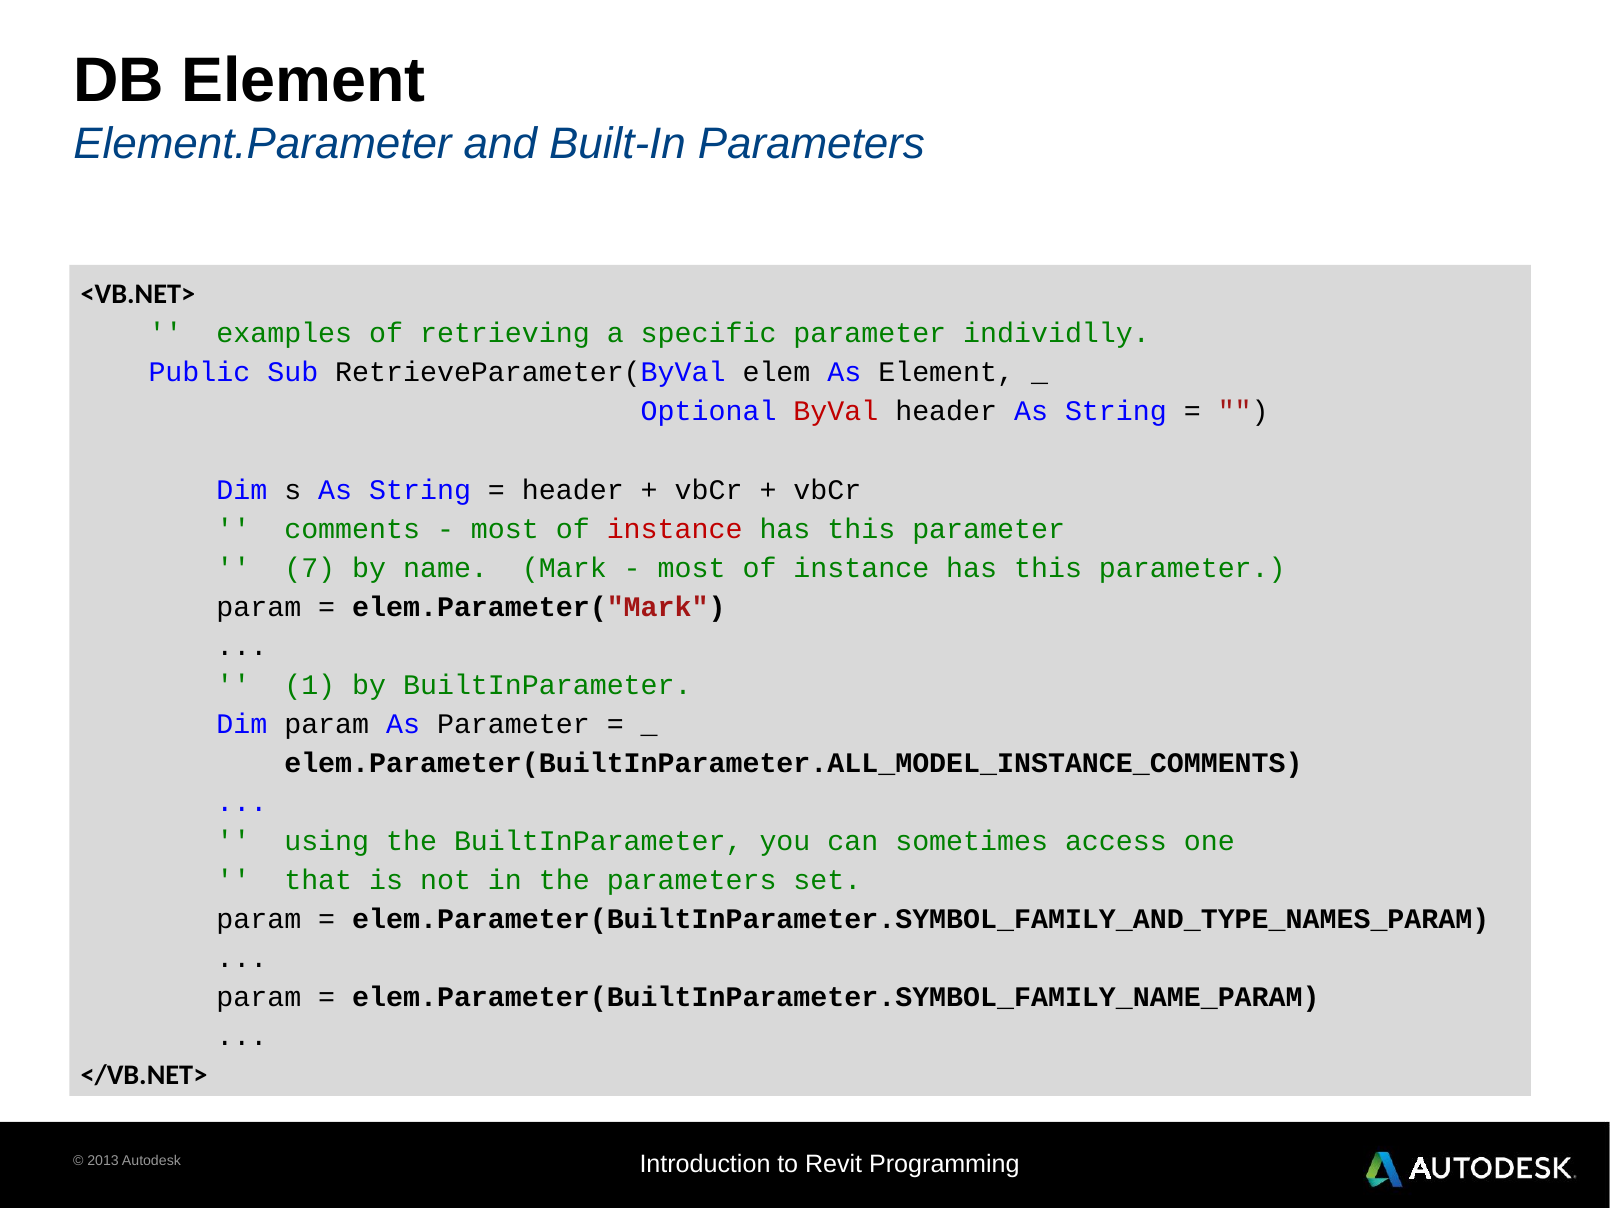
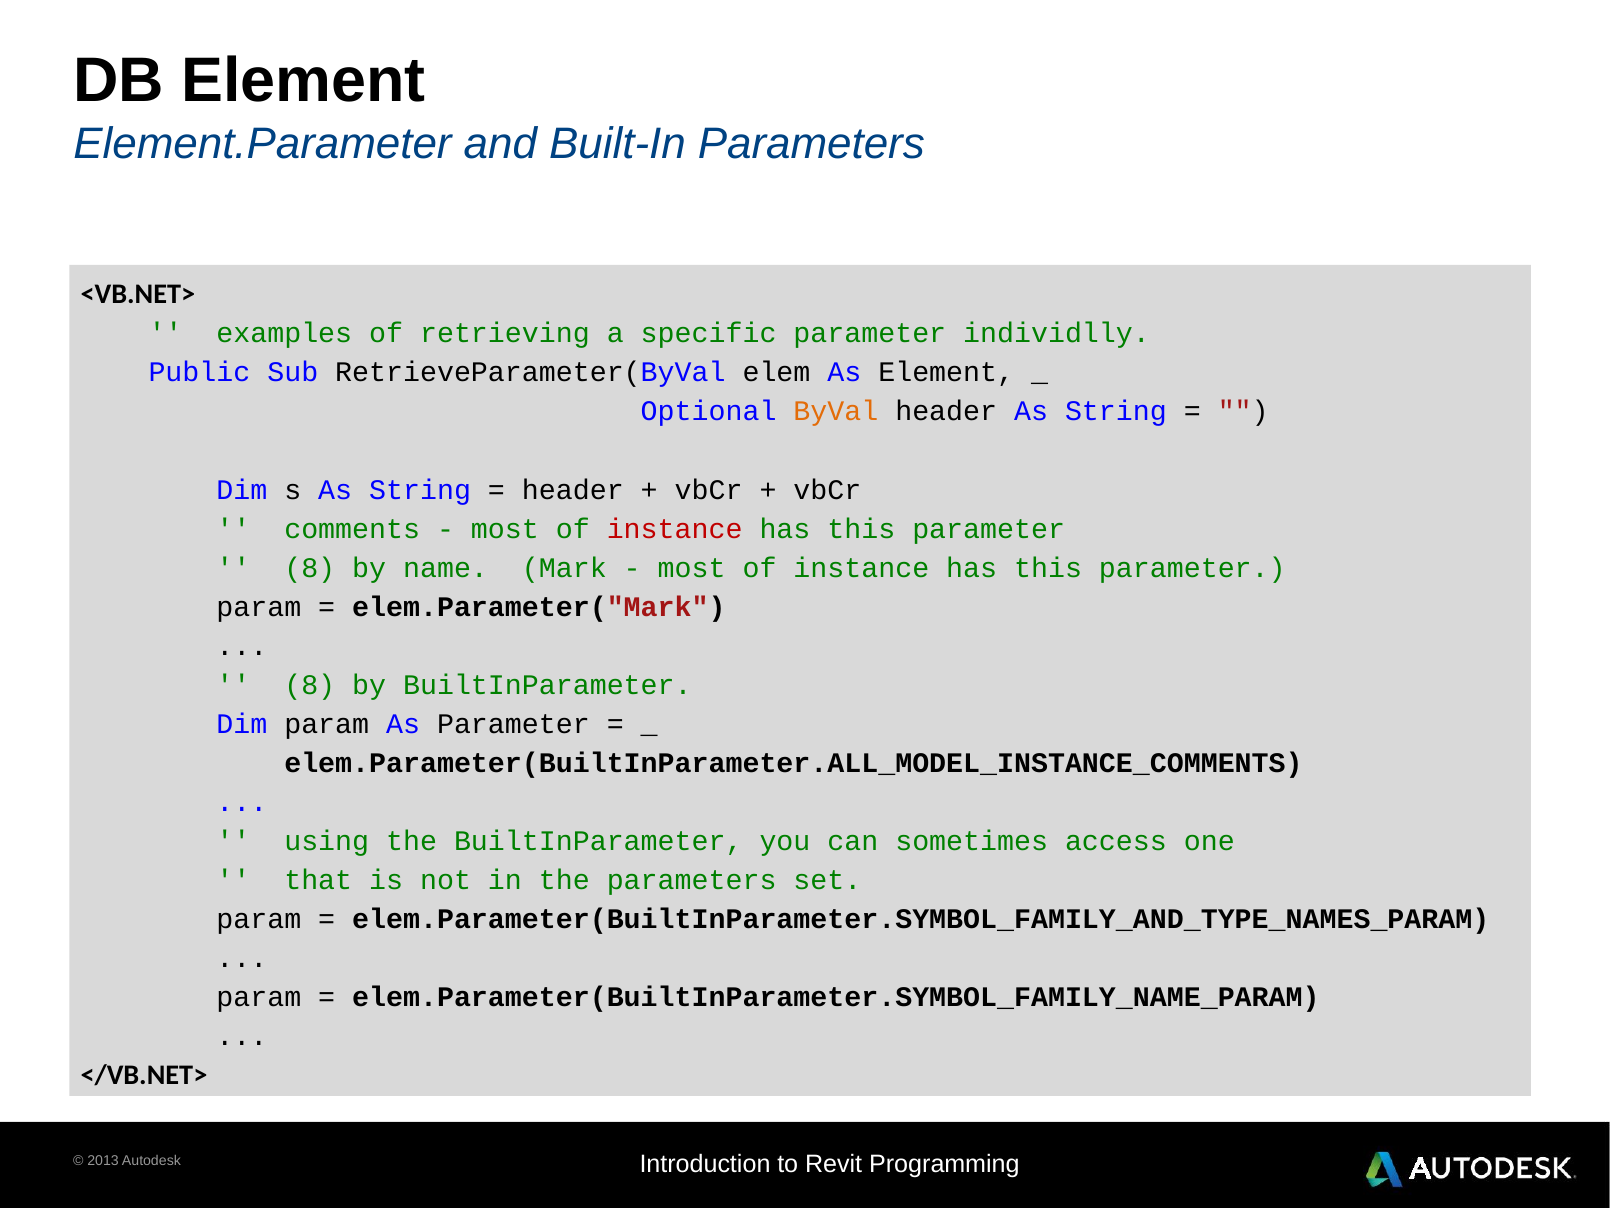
ByVal colour: red -> orange (836, 411)
7: 7 -> 8 (310, 567)
1: 1 -> 8 (310, 685)
